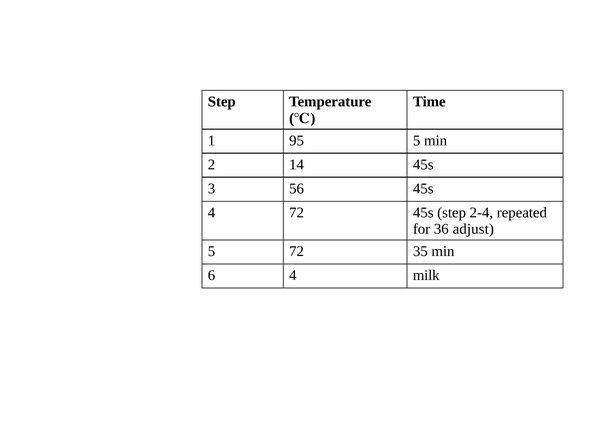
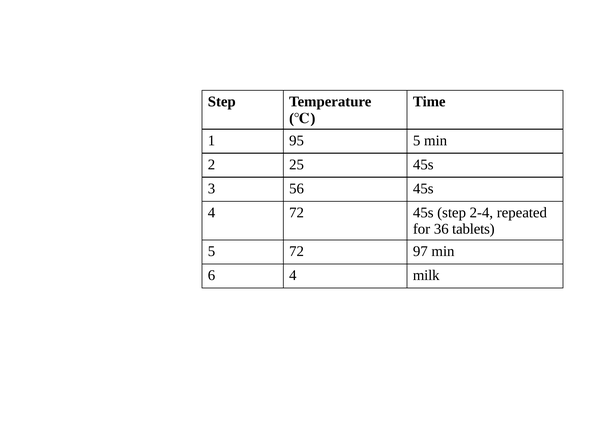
14: 14 -> 25 (297, 165)
adjust: adjust -> tablets (473, 229)
35: 35 -> 97 (420, 252)
